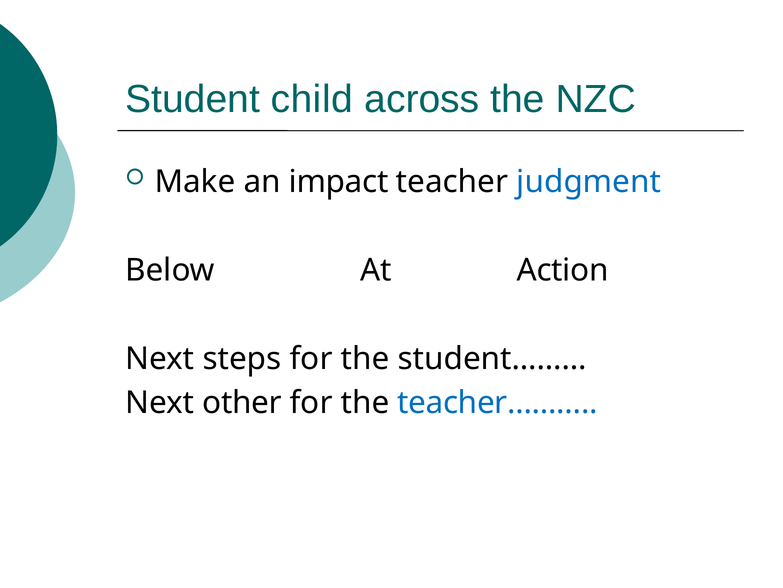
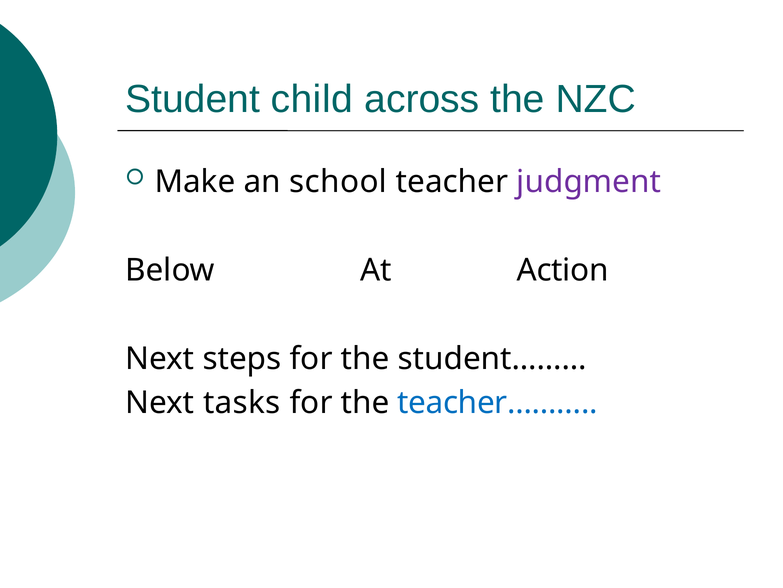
impact: impact -> school (338, 182)
judgment colour: blue -> purple (589, 182)
other: other -> tasks (242, 402)
